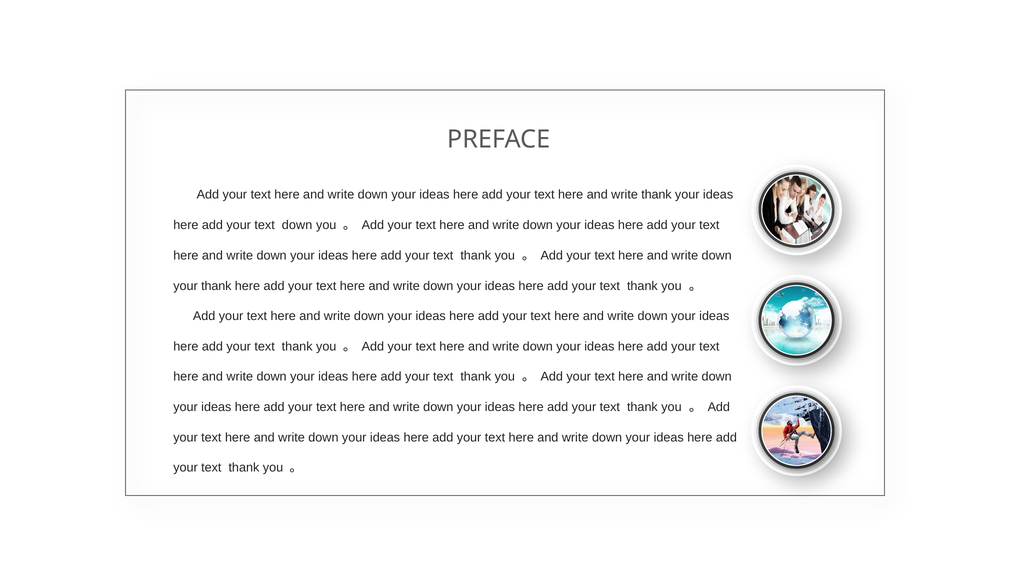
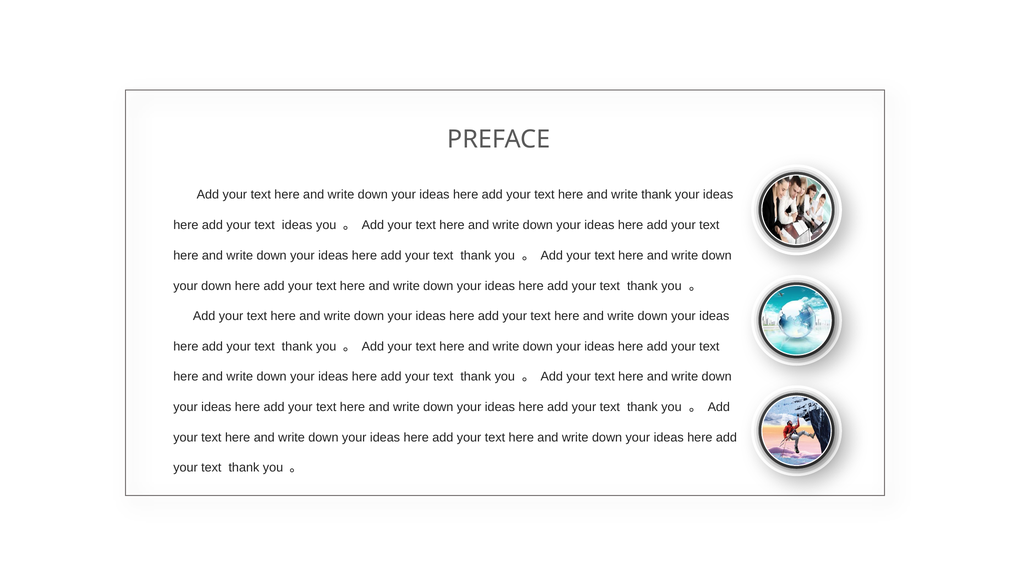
text down: down -> ideas (297, 225)
your thank: thank -> down (216, 286)
